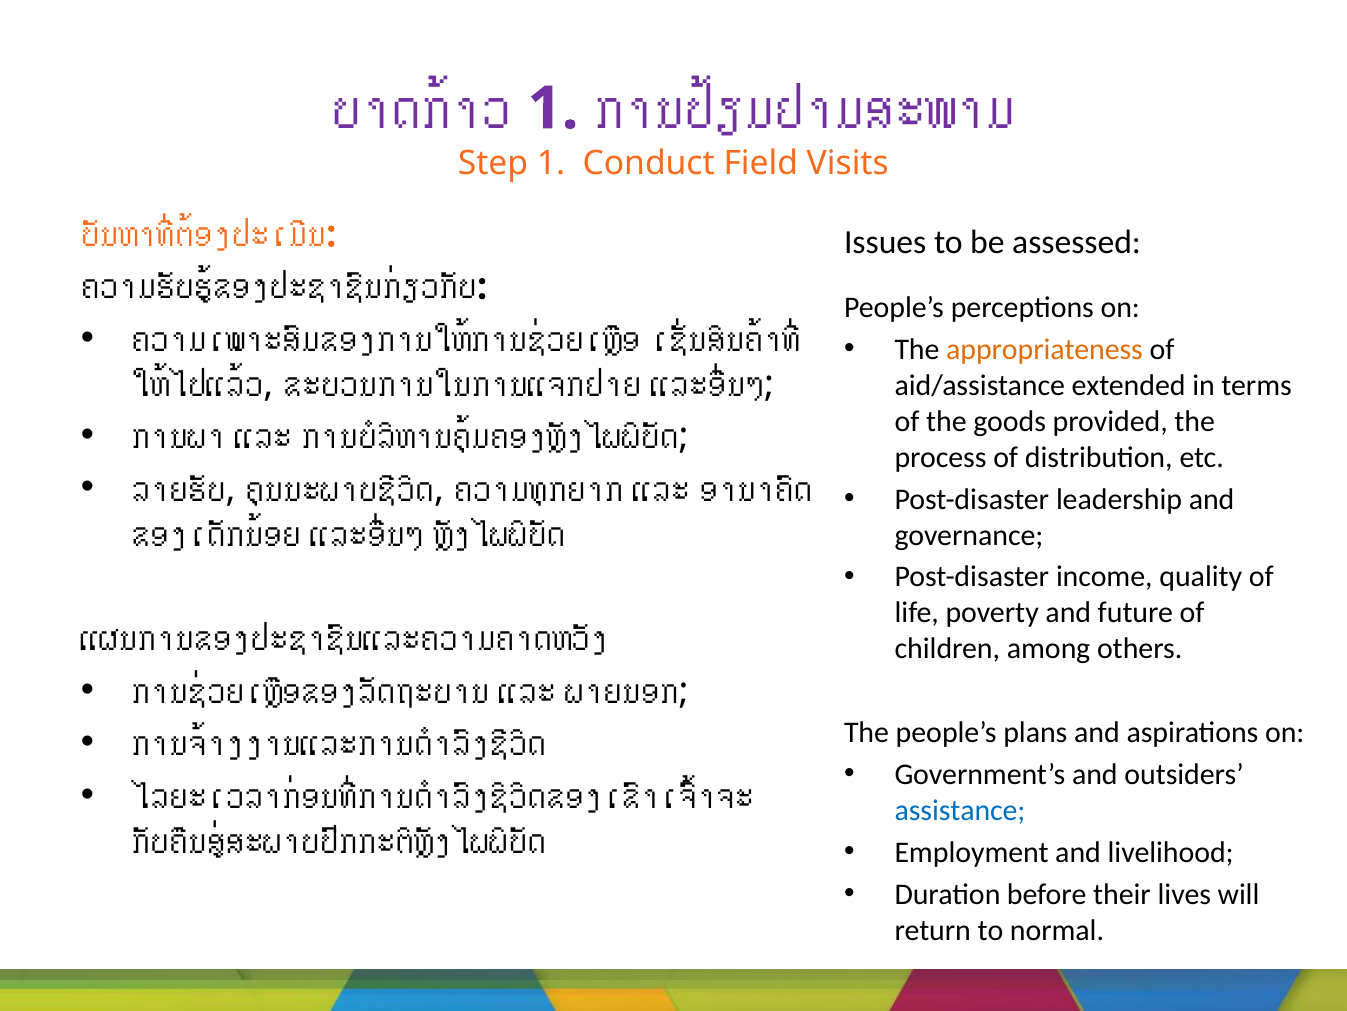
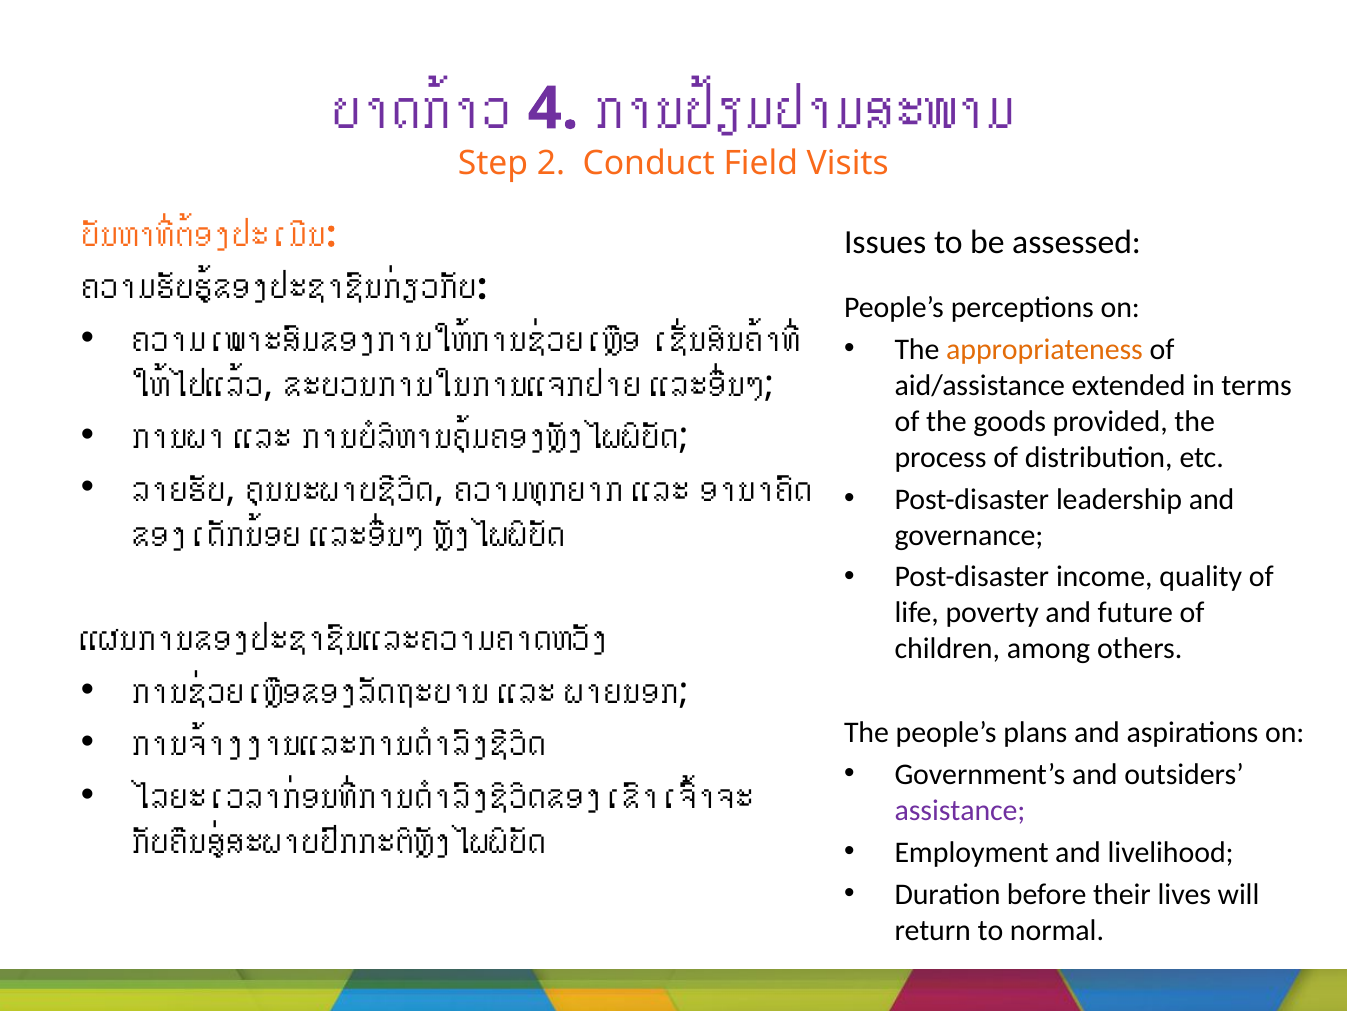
1: 1 -> 4 (553, 109)
Step 1: 1 -> 2 (551, 163)
assistance colour: blue -> purple (960, 810)
